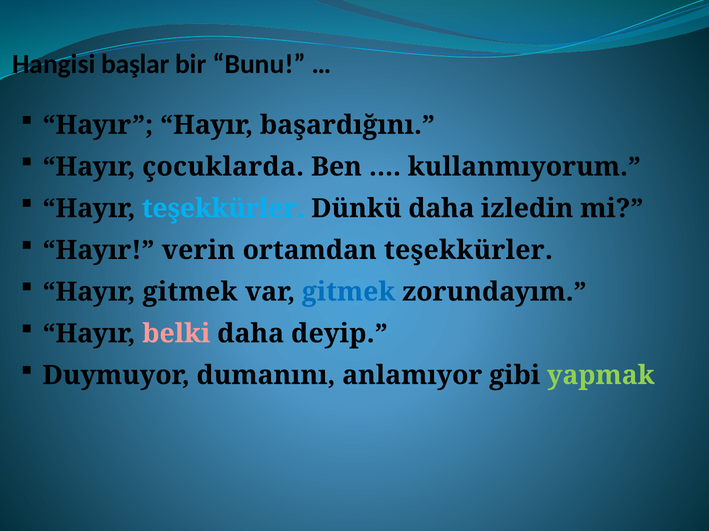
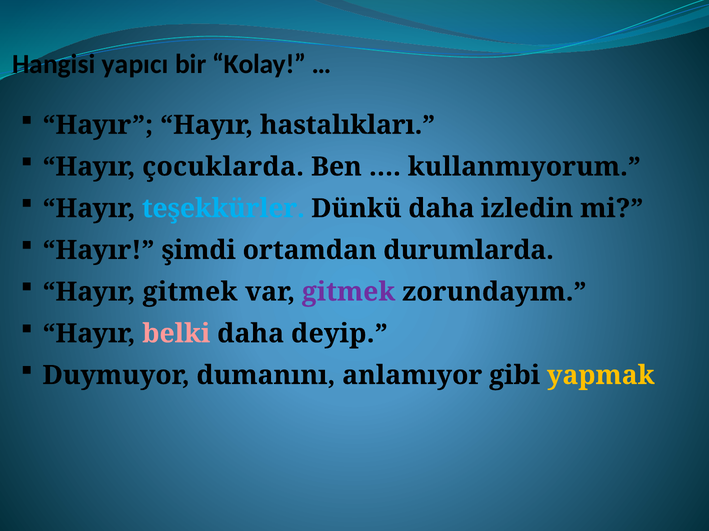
başlar: başlar -> yapıcı (135, 64)
Bunu: Bunu -> Kolay (259, 64)
başardığını: başardığını -> hastalıkları (348, 125)
verin: verin -> şimdi (199, 251)
ortamdan teşekkürler: teşekkürler -> durumlarda (469, 251)
gitmek colour: blue -> purple (349, 292)
yapmak colour: light green -> yellow (601, 376)
